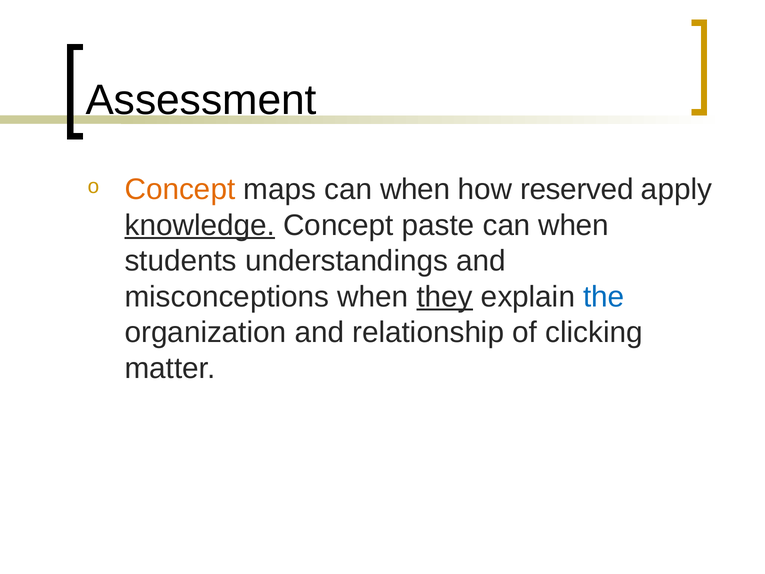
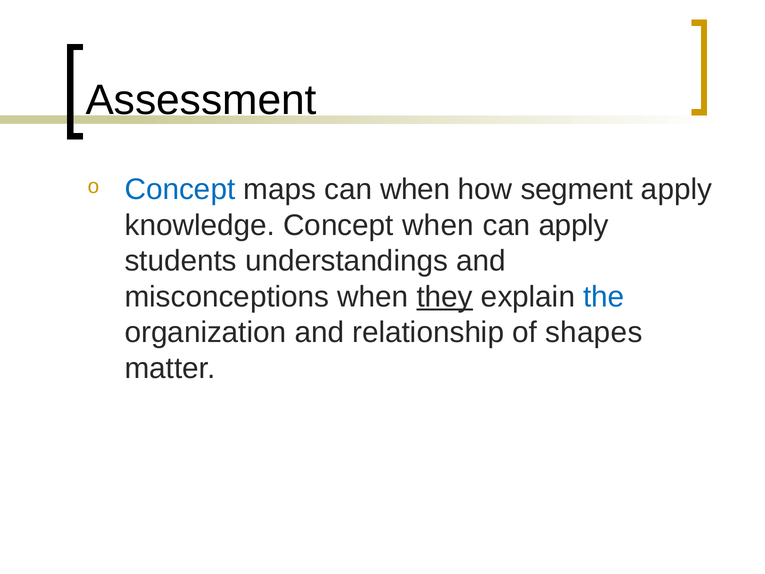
Concept colour: orange -> blue (180, 190)
reserved: reserved -> segment (577, 190)
knowledge underline: present -> none (200, 225)
Concept paste: paste -> when (438, 225)
when: when -> apply (574, 225)
clicking: clicking -> shapes (594, 332)
